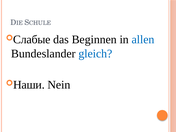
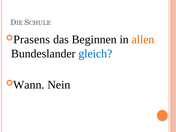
Слабые: Слабые -> Prasens (32, 40)
allen colour: blue -> orange (143, 40)
Наши: Наши -> Wann (29, 85)
